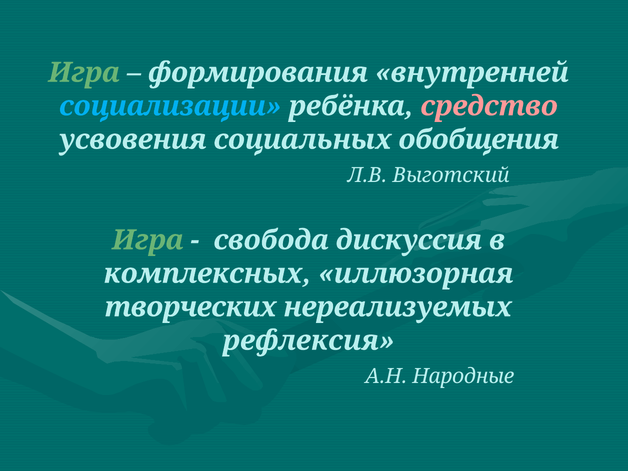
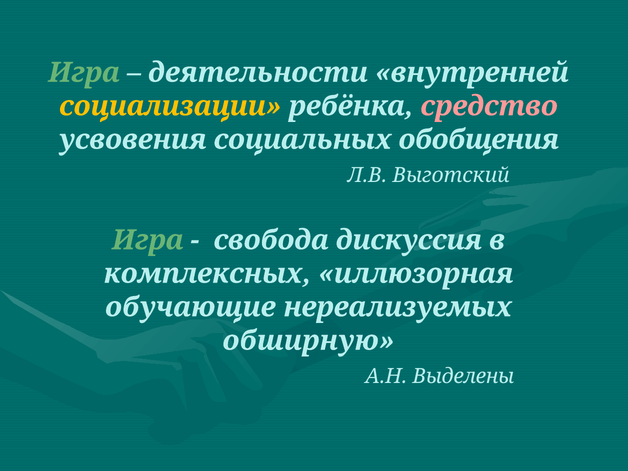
формирования: формирования -> деятельности (258, 73)
социализации colour: light blue -> yellow (170, 106)
творческих: творческих -> обучающие (191, 307)
рефлексия: рефлексия -> обширную (309, 341)
Народные: Народные -> Выделены (463, 376)
